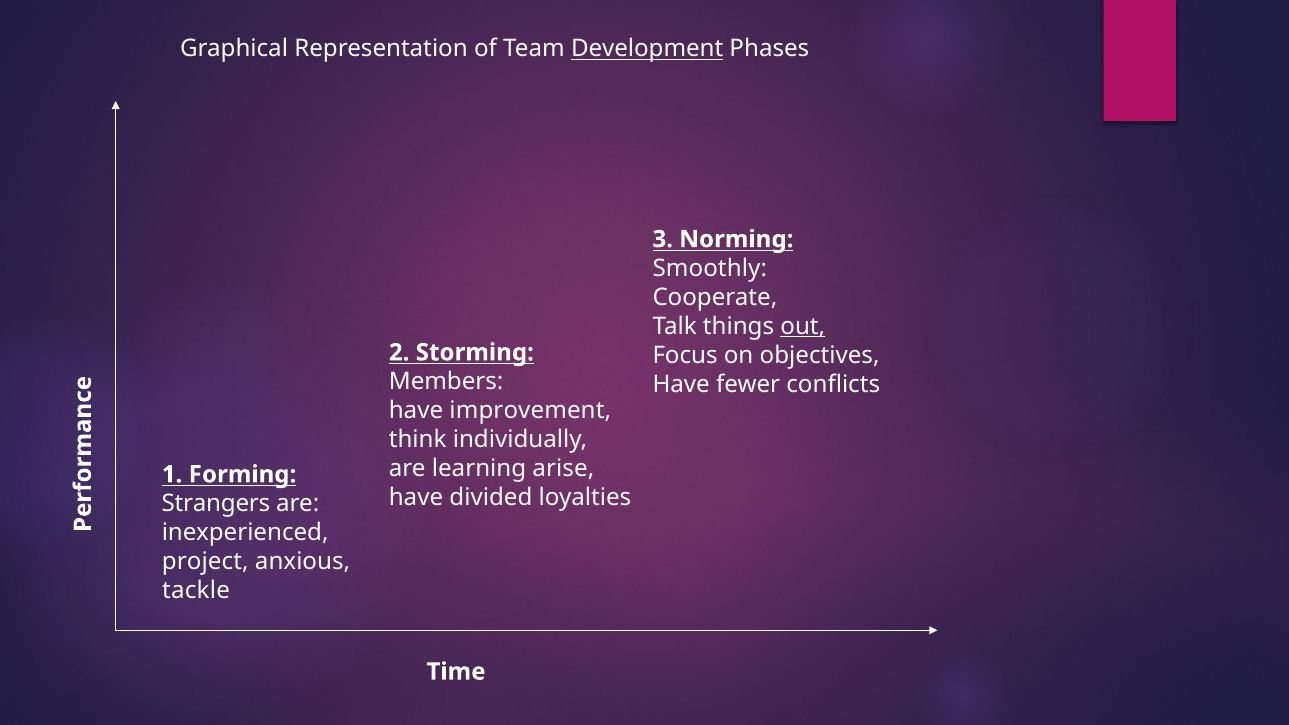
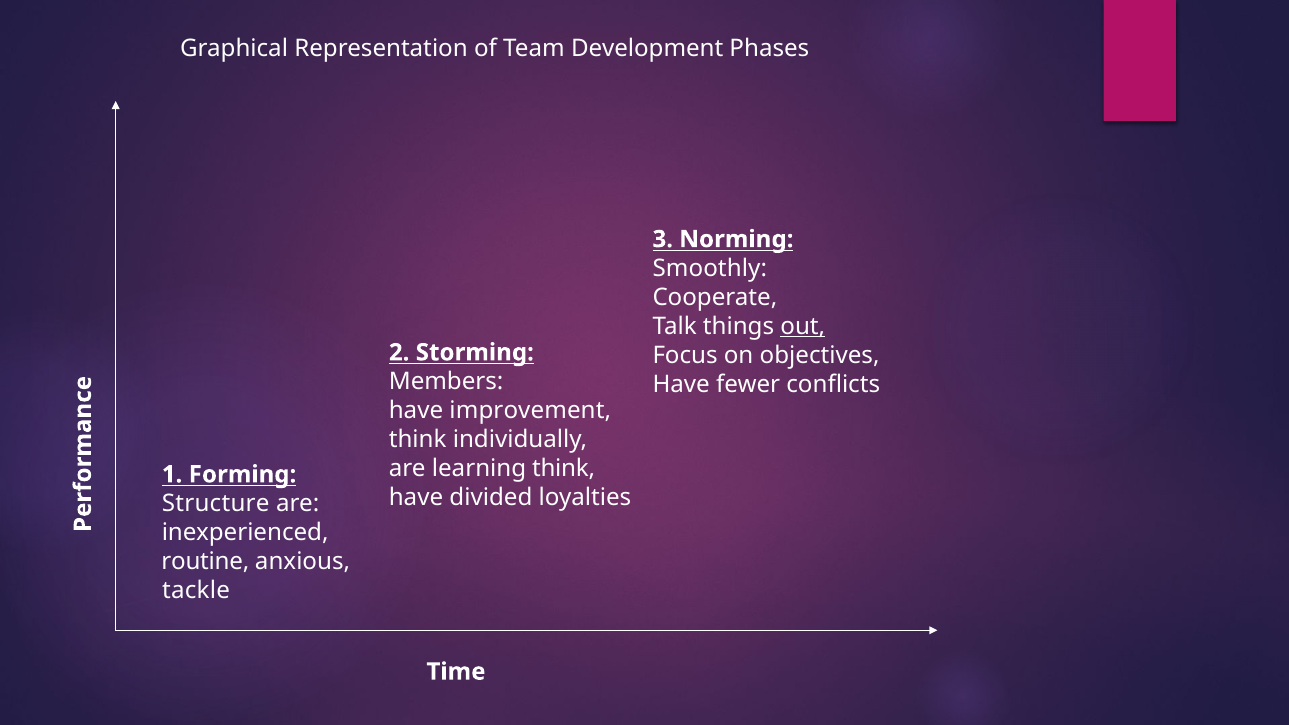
Development underline: present -> none (647, 49)
learning arise: arise -> think (564, 469)
Strangers: Strangers -> Structure (216, 504)
project: project -> routine (205, 562)
